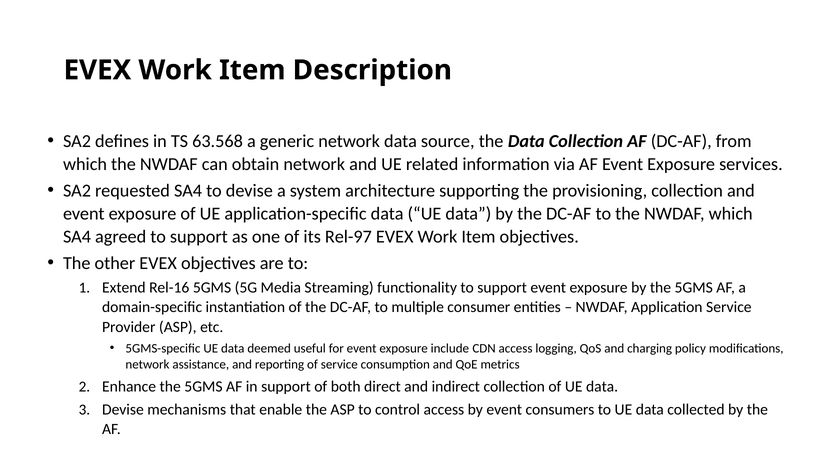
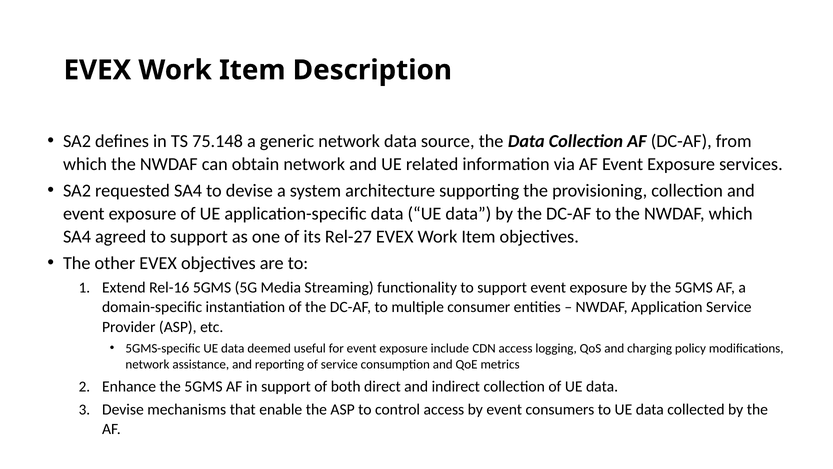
63.568: 63.568 -> 75.148 (218, 141)
Rel-97: Rel-97 -> Rel-27 (348, 236)
